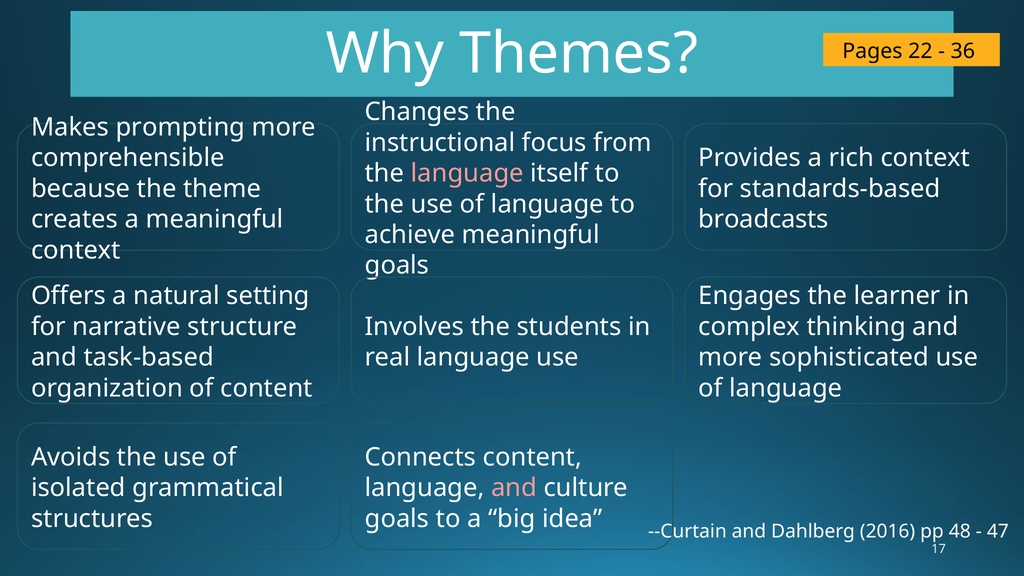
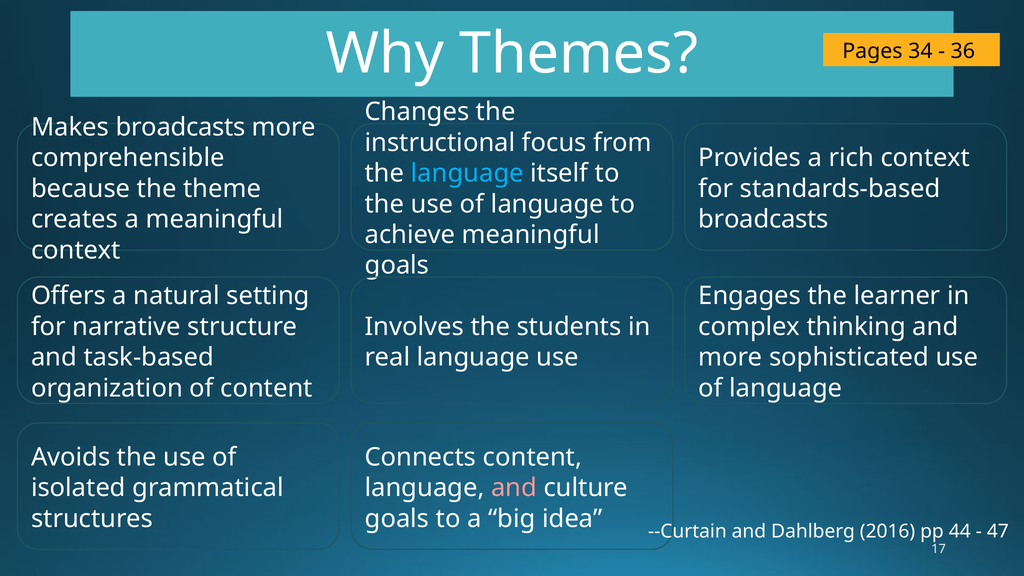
22: 22 -> 34 (920, 51)
Makes prompting: prompting -> broadcasts (181, 127)
language colour: pink -> light blue (467, 173)
48: 48 -> 44 (960, 531)
